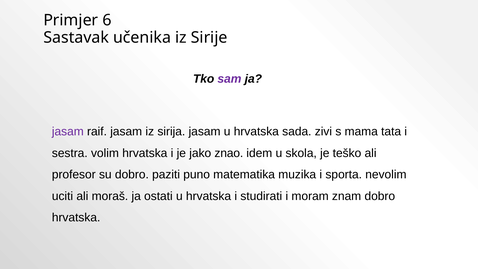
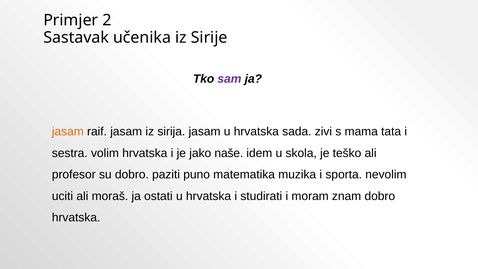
6: 6 -> 2 (107, 20)
jasam colour: purple -> orange (68, 132)
znao: znao -> naše (229, 153)
